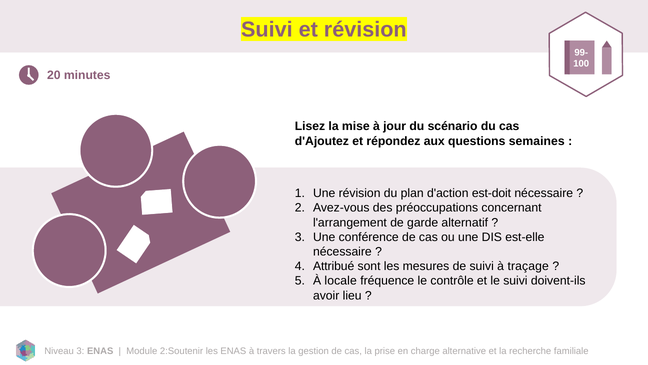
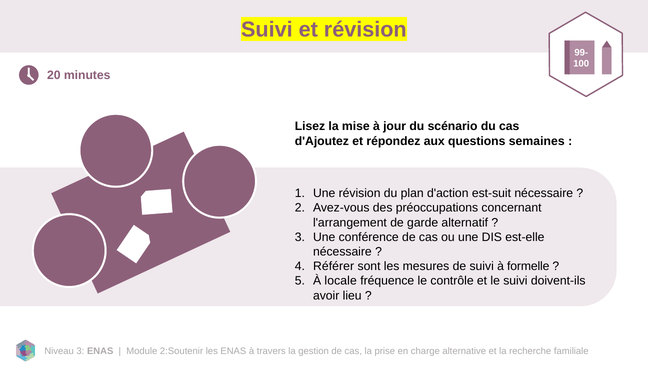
est-doit: est-doit -> est-suit (491, 193)
Attribué: Attribué -> Référer (334, 266)
traçage: traçage -> formelle (528, 266)
